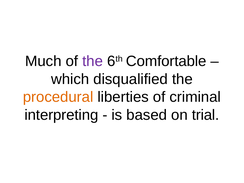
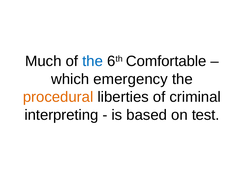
the colour: purple -> blue (93, 61)
disqualified: disqualified -> emergency (131, 79)
trial: trial -> test (206, 115)
